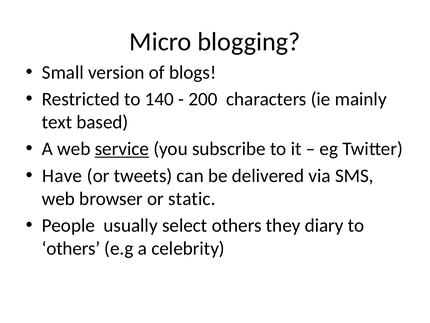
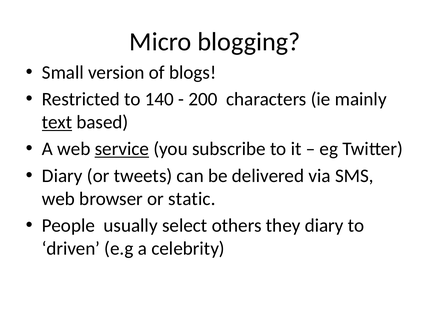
text underline: none -> present (57, 122)
Have: Have -> Diary (62, 176)
others: others -> driven (71, 248)
